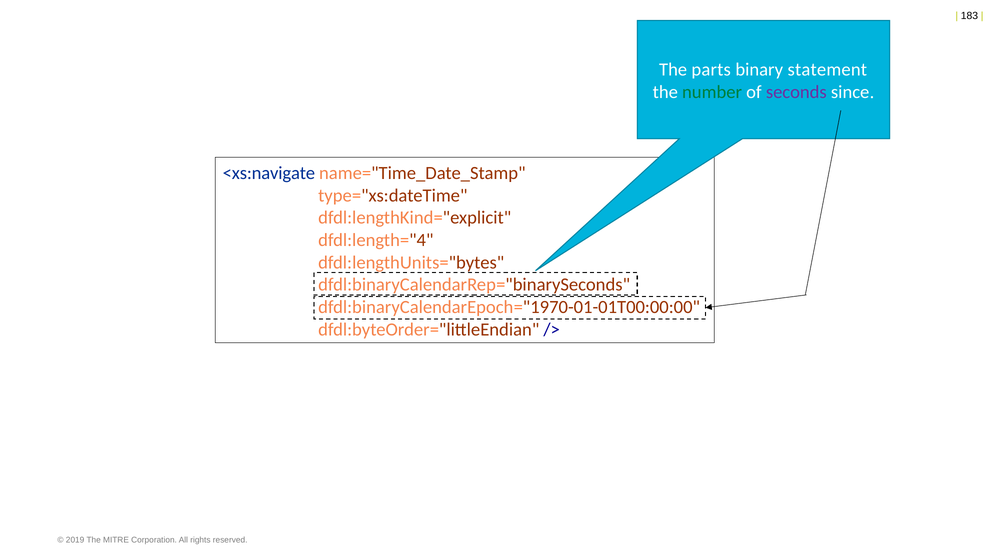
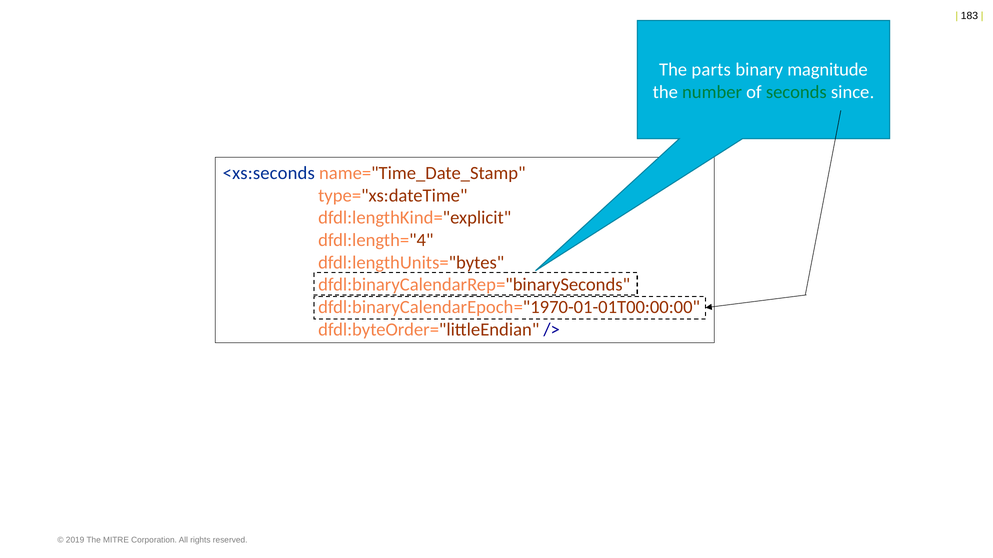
statement: statement -> magnitude (828, 70)
seconds colour: purple -> green (796, 92)
<xs:navigate: <xs:navigate -> <xs:seconds (269, 173)
